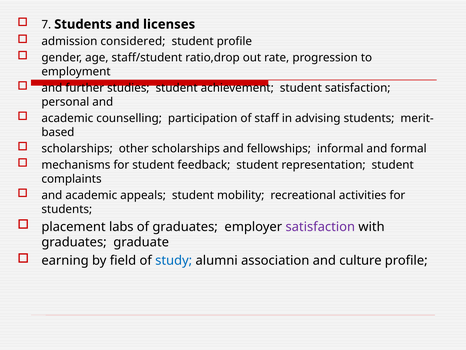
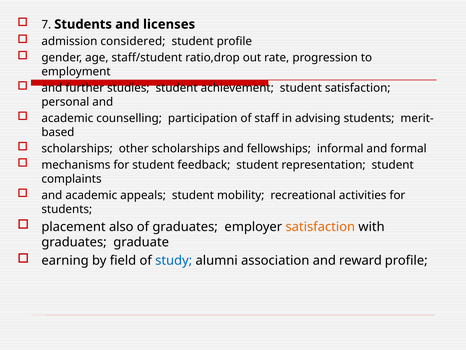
labs: labs -> also (121, 226)
satisfaction colour: purple -> orange (320, 226)
culture: culture -> reward (360, 260)
